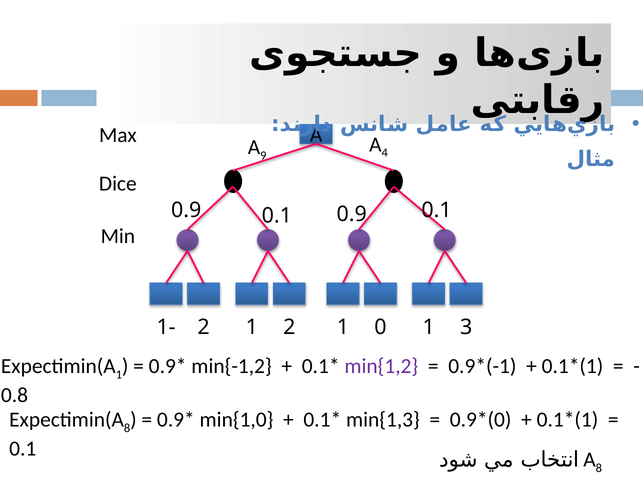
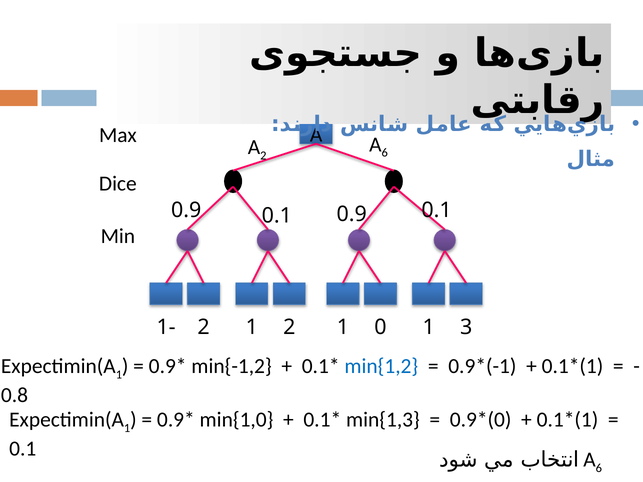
A 9: 9 -> 2 (263, 156)
4: 4 -> 6 (385, 153)
min{1,2 colour: purple -> blue (381, 366)
8: 8 -> 1 (127, 428)
0.1 A 8: 8 -> 6 (599, 468)
